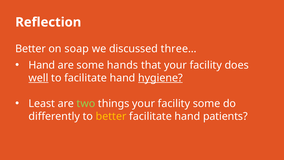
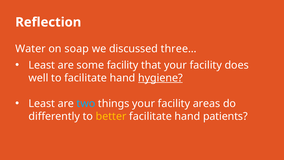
Better: Better -> Water (30, 49)
Hand: Hand -> Least (42, 65)
some hands: hands -> facility (123, 65)
well underline: present -> none (39, 78)
two colour: light green -> light blue (86, 103)
facility some: some -> areas (207, 103)
